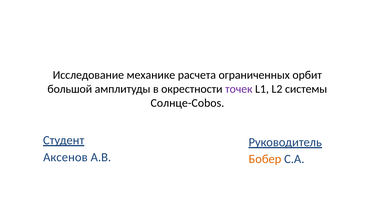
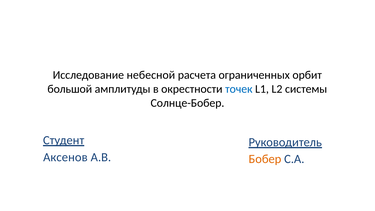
механике: механике -> небесной (151, 75)
точек colour: purple -> blue (239, 89)
Солнце-Cobos: Солнце-Cobos -> Солнце-Бобер (187, 103)
